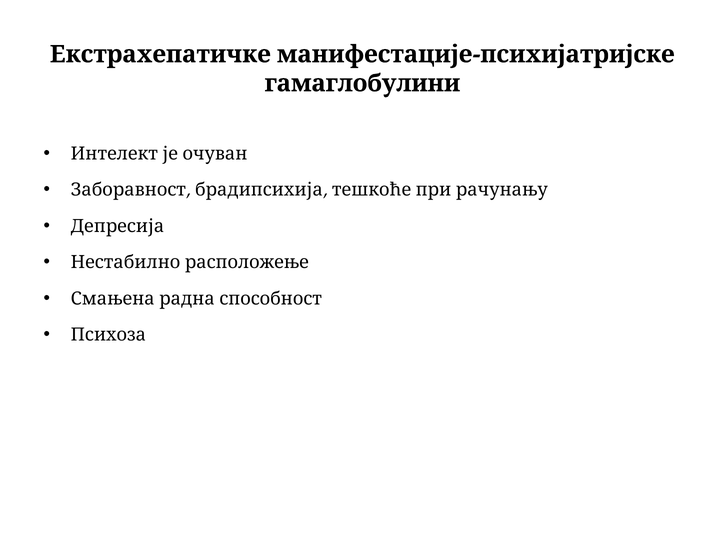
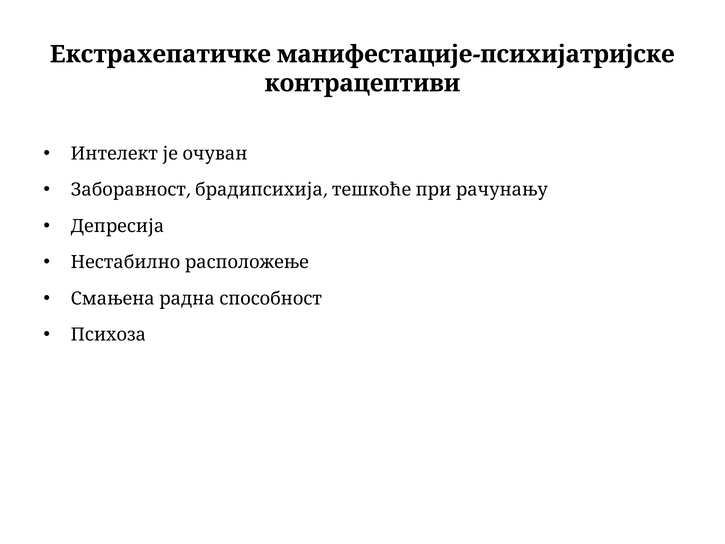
гамаглобулини: гамаглобулини -> контрацептиви (362, 83)
